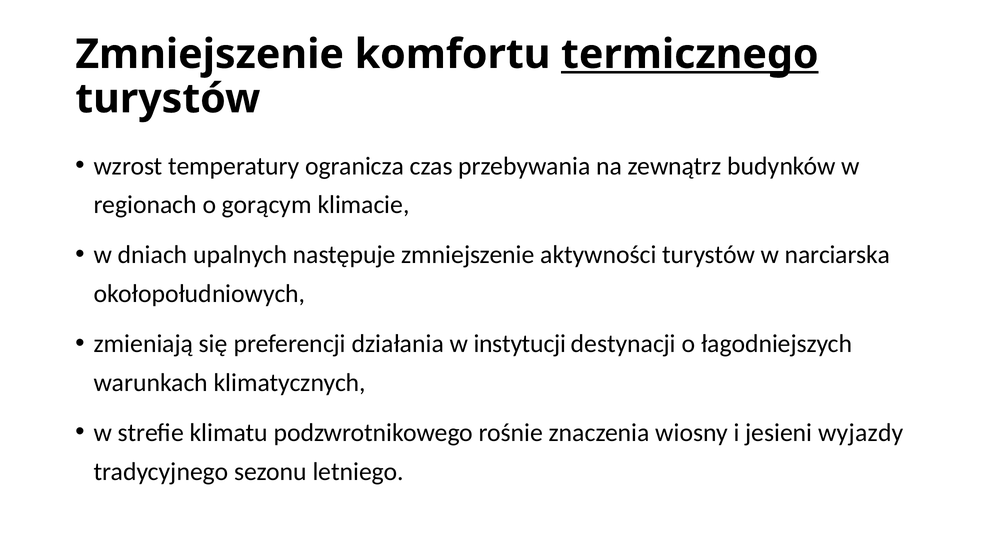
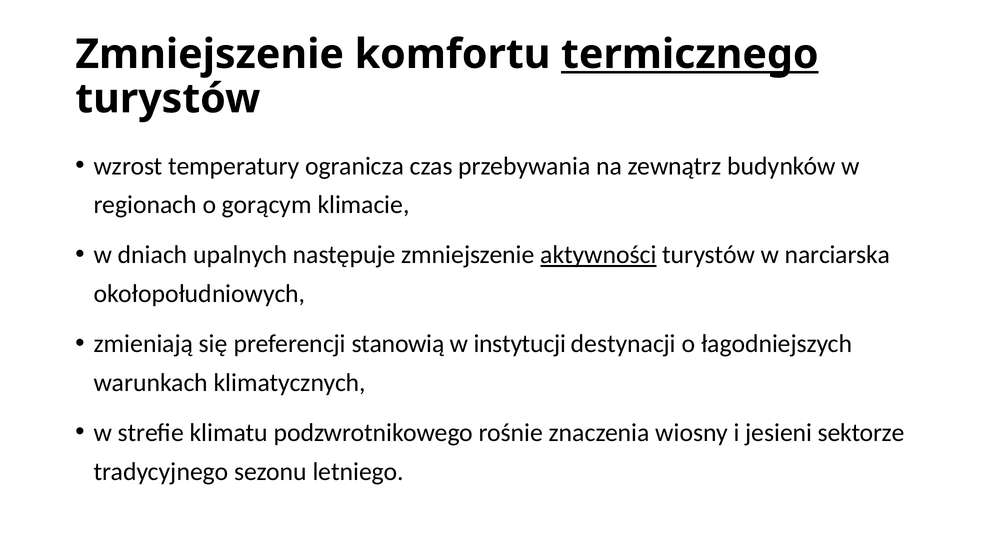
aktywności underline: none -> present (598, 255)
działania: działania -> stanowią (398, 344)
wyjazdy: wyjazdy -> sektorze (861, 433)
